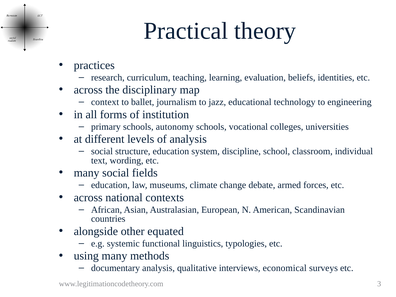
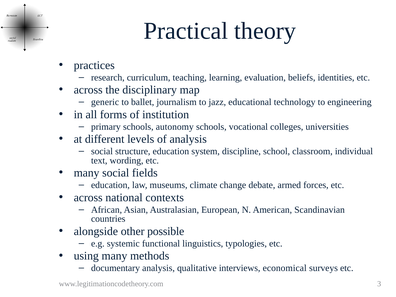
context: context -> generic (105, 102)
equated: equated -> possible (166, 231)
